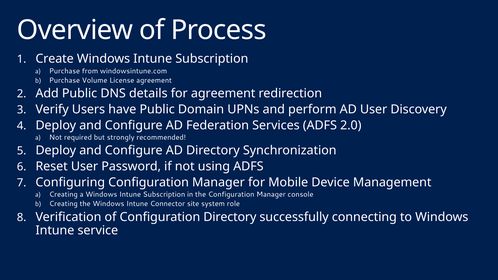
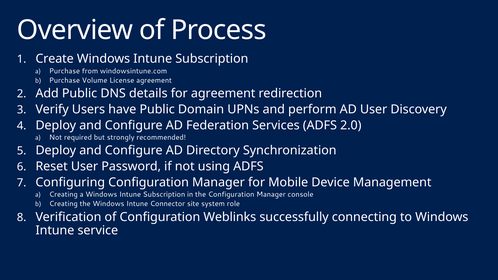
Configuration Directory: Directory -> Weblinks (230, 217)
